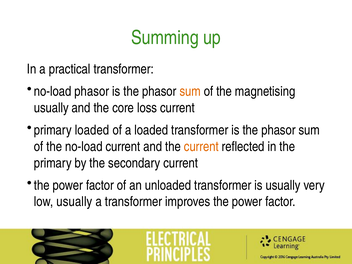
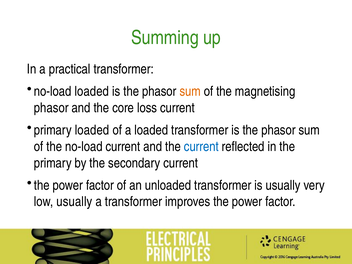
no-load phasor: phasor -> loaded (92, 91)
usually: usually -> phasor (51, 108)
current colour: orange -> blue (201, 147)
